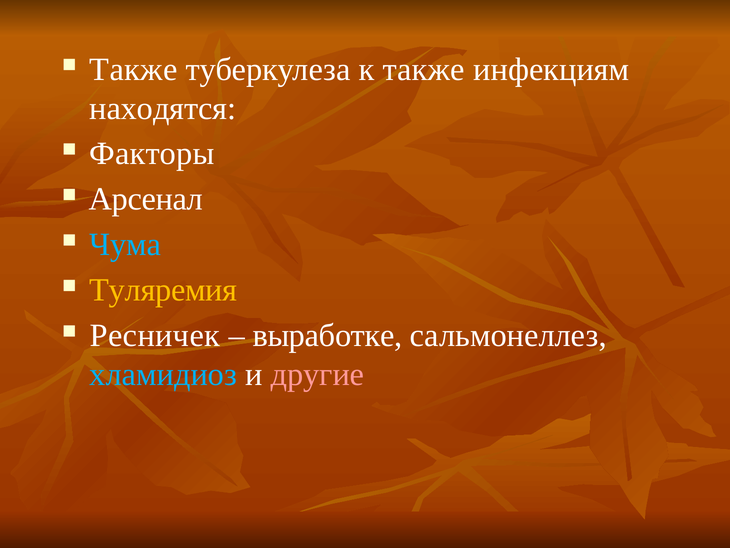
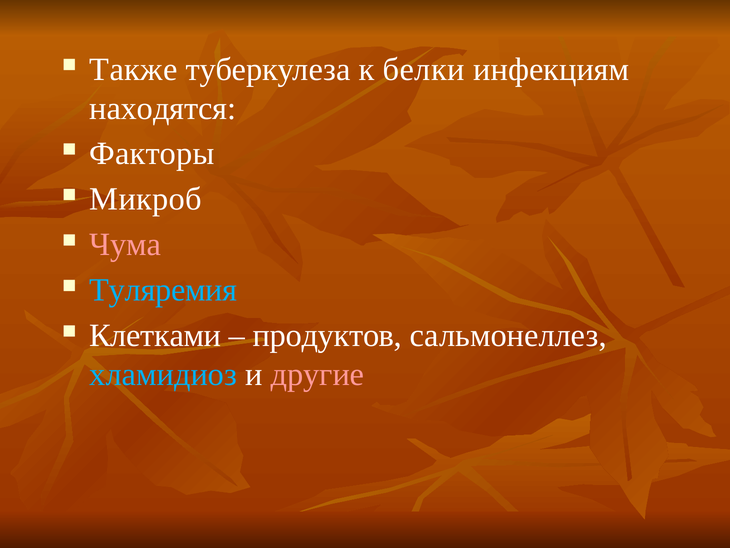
к также: также -> белки (424, 69)
Арсенал: Арсенал -> Микроб (146, 199)
Чума colour: light blue -> pink (125, 245)
Туляремия colour: yellow -> light blue (163, 290)
Ресничек: Ресничек -> Клетками (155, 335)
выработке: выработке -> продуктов (327, 335)
